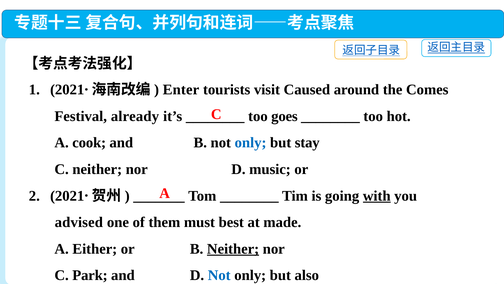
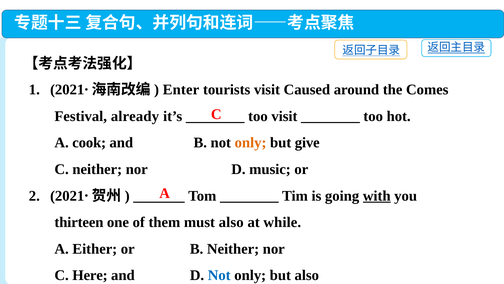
too goes: goes -> visit (284, 116)
only colour: blue -> orange (251, 143)
stay: stay -> give (307, 143)
advised: advised -> thirteen (79, 222)
must best: best -> also (231, 222)
made: made -> while (282, 222)
Neither underline: present -> none (233, 248)
Park: Park -> Here (90, 275)
